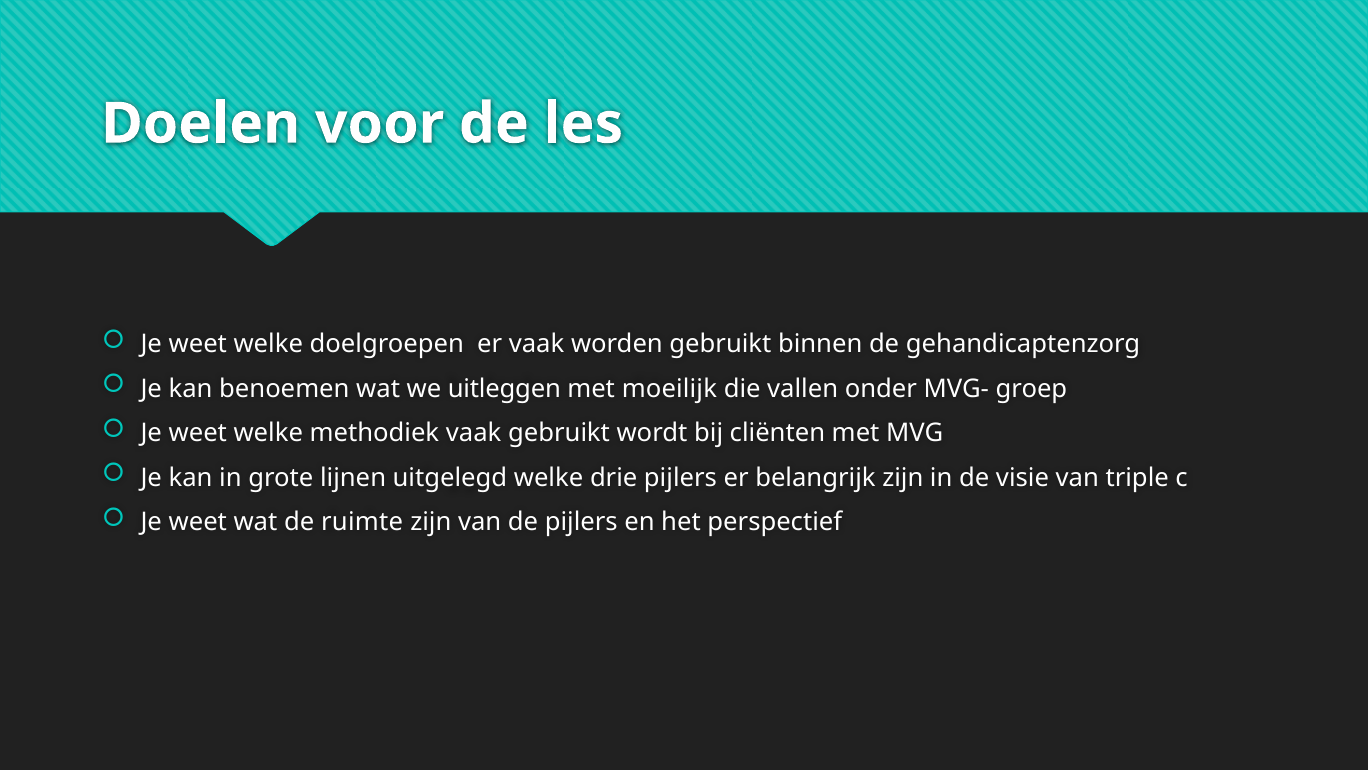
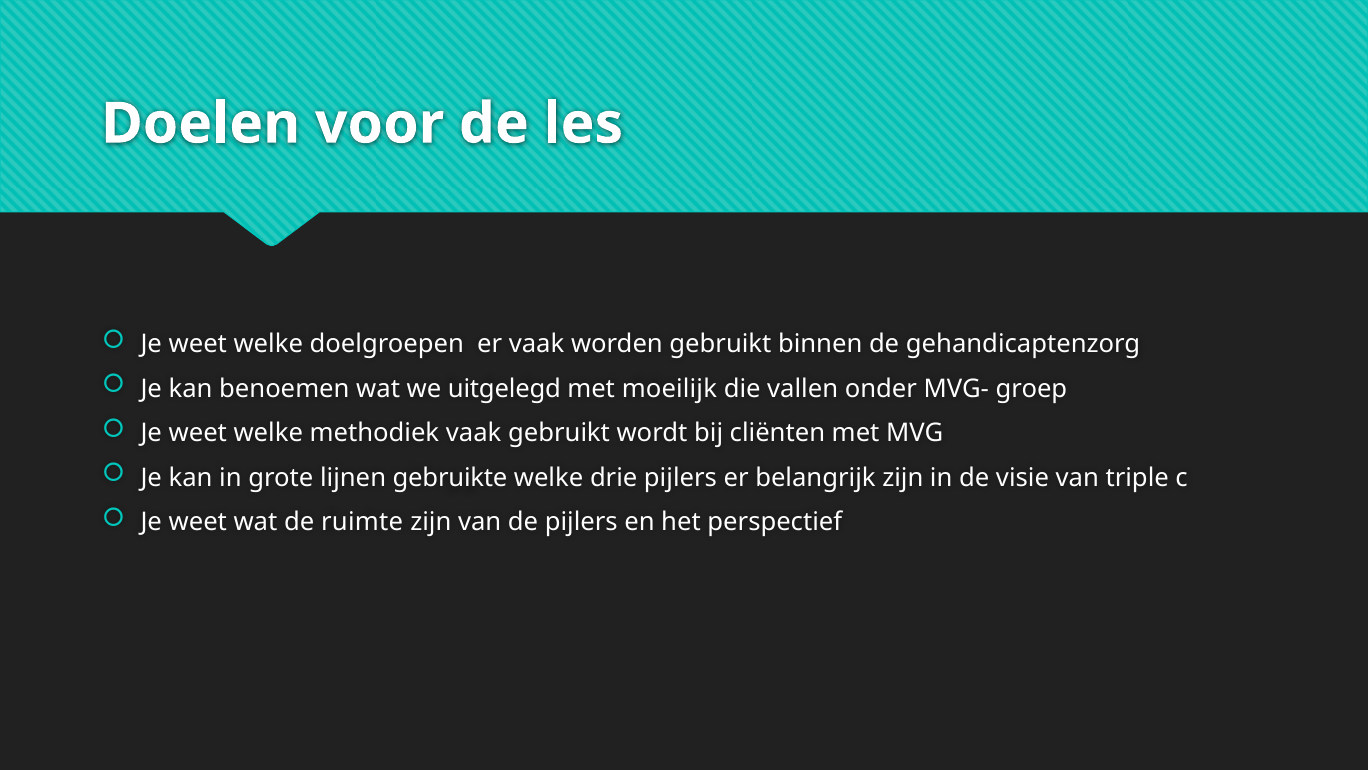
uitleggen: uitleggen -> uitgelegd (504, 388)
uitgelegd: uitgelegd -> gebruikte (450, 477)
